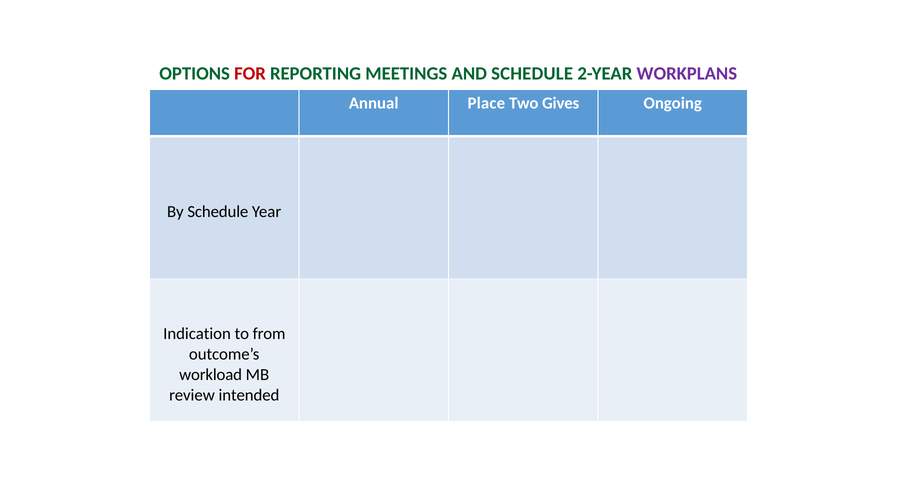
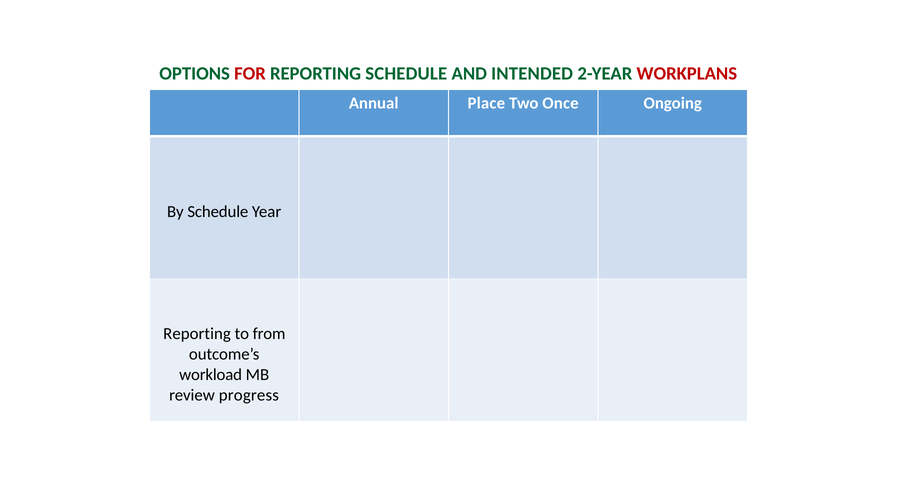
REPORTING MEETINGS: MEETINGS -> SCHEDULE (406, 74)
AND SCHEDULE: SCHEDULE -> INTENDED (532, 74)
WORKPLANS colour: purple -> red (687, 74)
Gives: Gives -> Once (560, 103)
Indication: Indication -> Reporting (197, 334)
intended: intended -> progress (249, 396)
